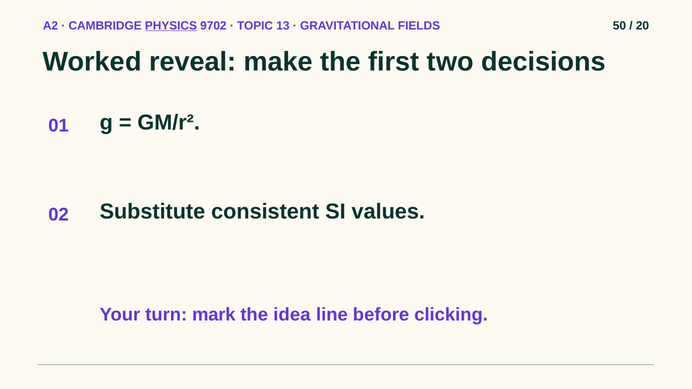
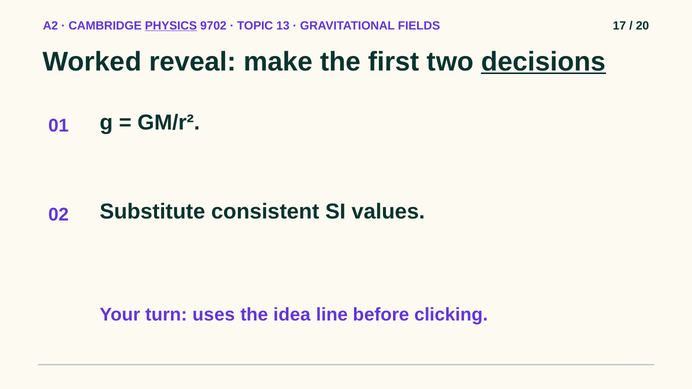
50: 50 -> 17 (619, 26)
decisions underline: none -> present (543, 62)
mark: mark -> uses (214, 315)
